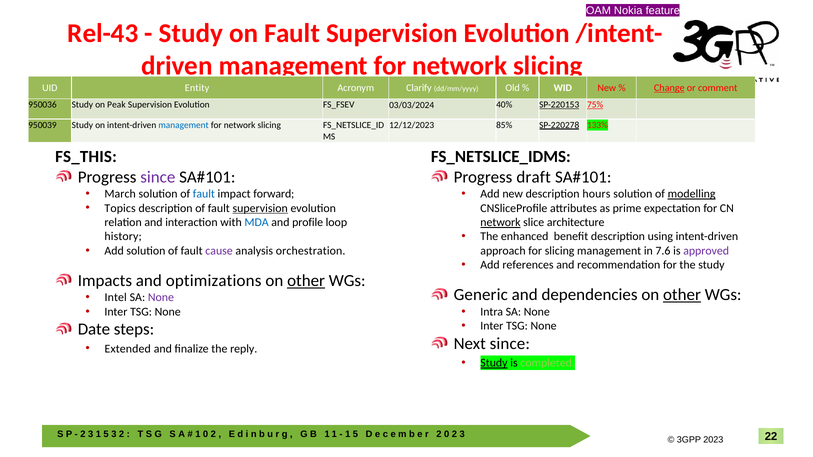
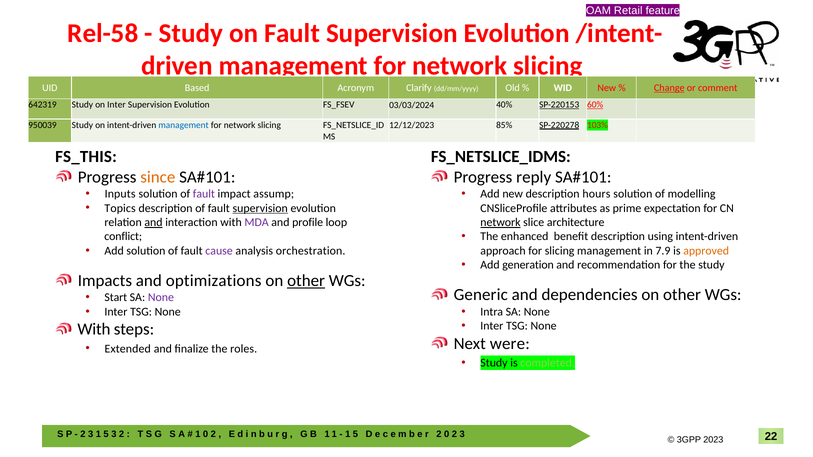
Nokia: Nokia -> Retail (628, 10)
Rel-43: Rel-43 -> Rel-58 (103, 33)
Entity: Entity -> Based (197, 88)
950036: 950036 -> 642319 (42, 105)
on Peak: Peak -> Inter (116, 105)
75%: 75% -> 60% (595, 105)
133%: 133% -> 103% (597, 125)
since colour: purple -> orange (158, 177)
draft: draft -> reply (534, 177)
March: March -> Inputs (120, 194)
fault colour: blue -> purple (204, 194)
forward: forward -> assump (274, 194)
modelling underline: present -> none (692, 194)
and underline: none -> present (154, 223)
MDA colour: blue -> purple (257, 223)
history: history -> conflict (123, 237)
7.6: 7.6 -> 7.9 (663, 251)
approved colour: purple -> orange (706, 251)
references: references -> generation (528, 265)
other underline: present -> none (682, 295)
Intel: Intel -> Start (116, 298)
Date: Date -> With (94, 330)
Next since: since -> were (510, 344)
reply: reply -> roles (244, 349)
Study underline: present -> none (494, 363)
